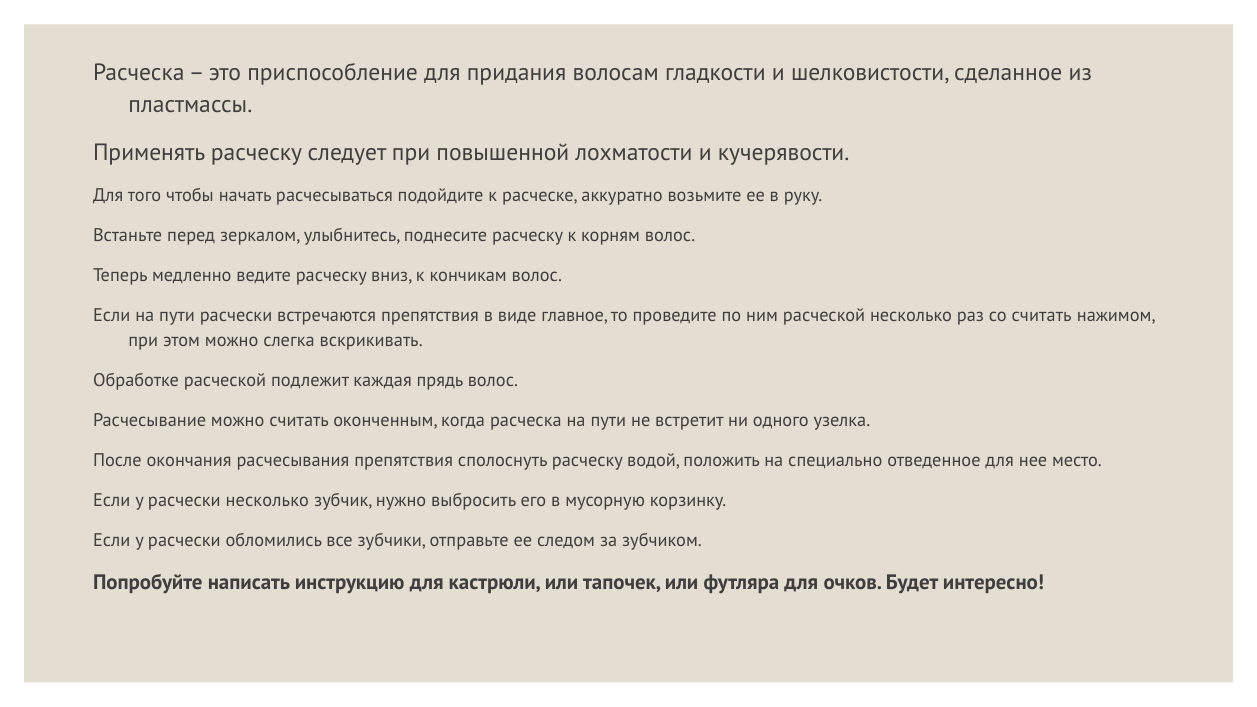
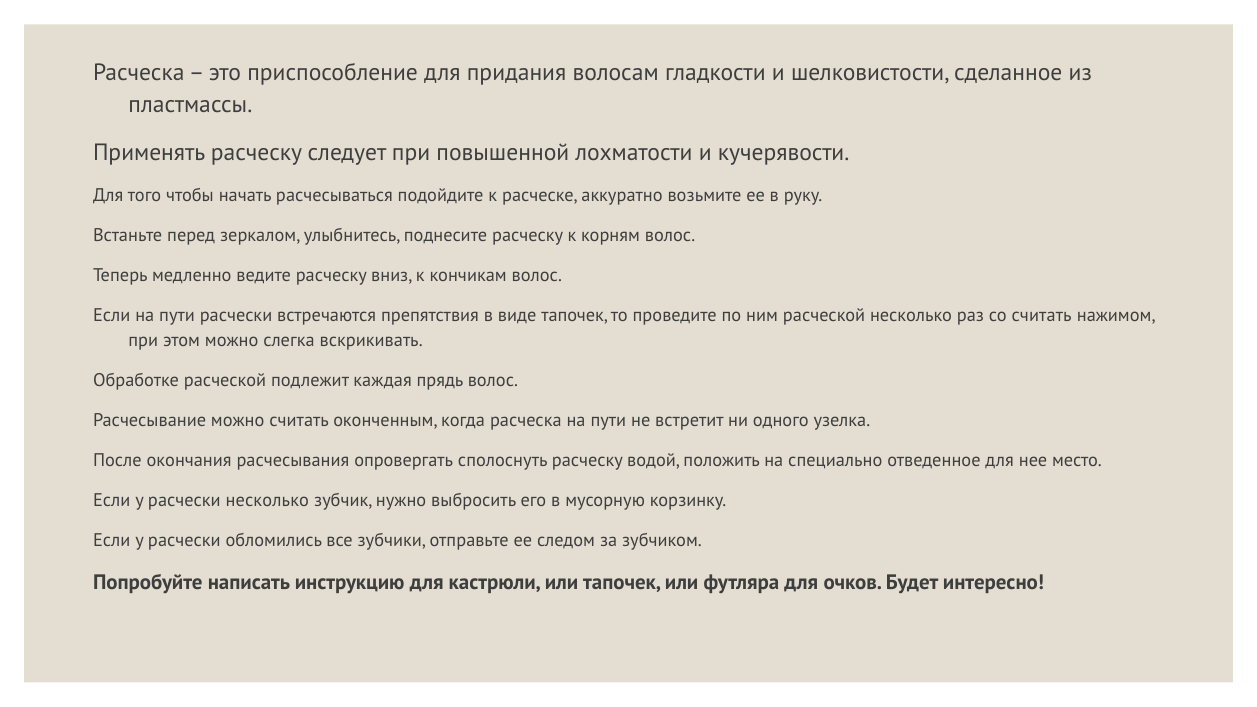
виде главное: главное -> тапочек (575, 315)
расчесывания препятствия: препятствия -> опровергать (404, 460)
